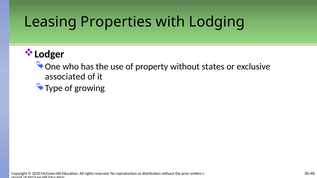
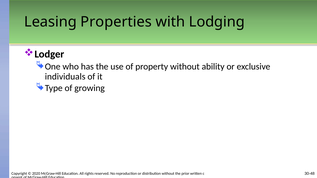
states: states -> ability (213, 67)
associated: associated -> individuals (65, 77)
